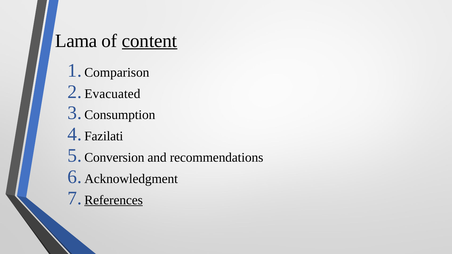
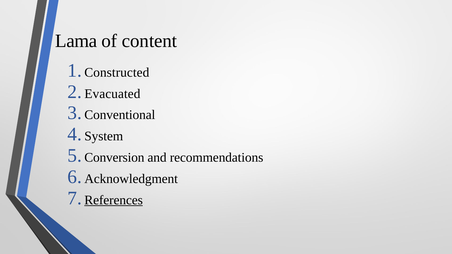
content underline: present -> none (150, 41)
Comparison: Comparison -> Constructed (117, 72)
Consumption: Consumption -> Conventional (120, 115)
Fazilati: Fazilati -> System (104, 136)
